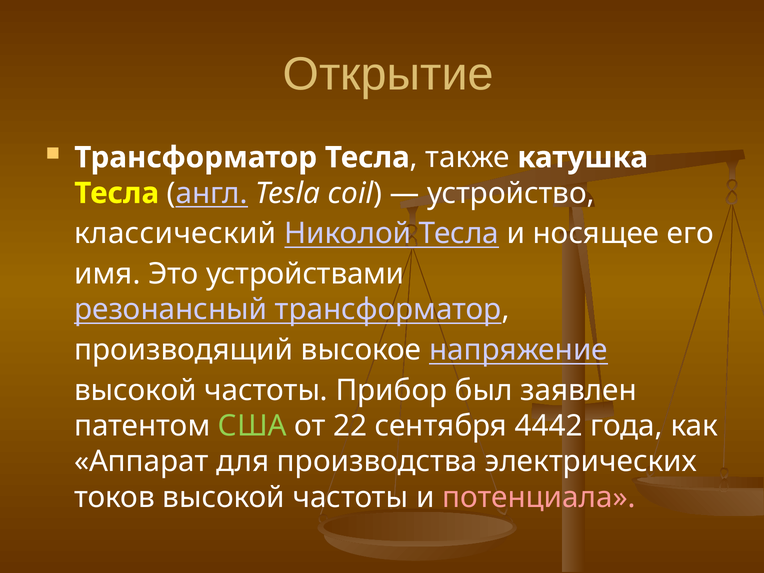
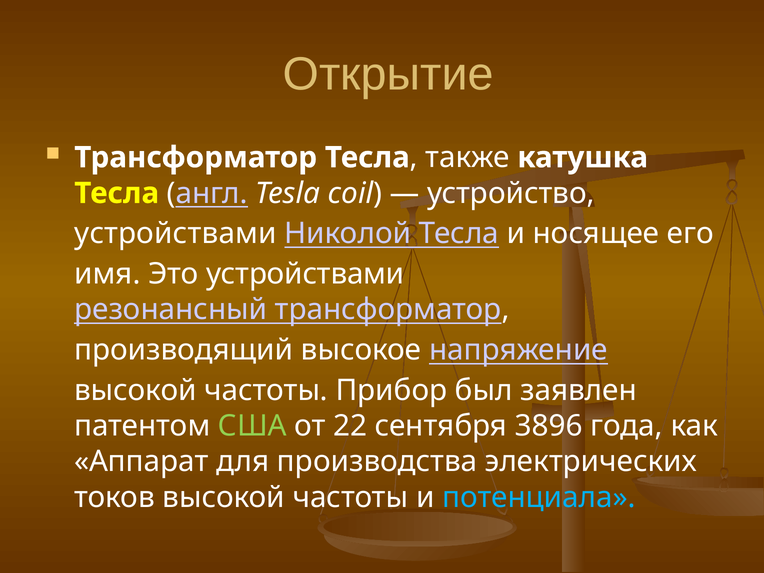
классический: классический -> устройствами (175, 234)
4442: 4442 -> 3896 (549, 426)
потенциала colour: pink -> light blue (539, 497)
